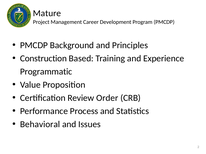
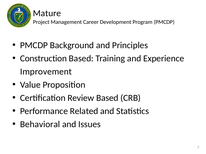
Programmatic: Programmatic -> Improvement (46, 72)
Review Order: Order -> Based (107, 98)
Process: Process -> Related (84, 111)
